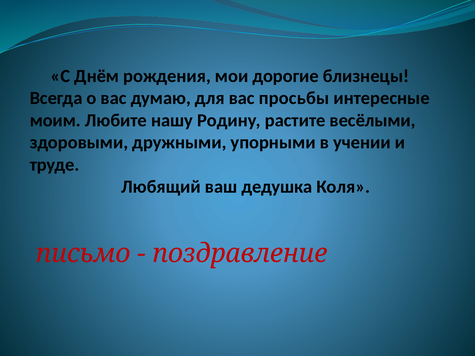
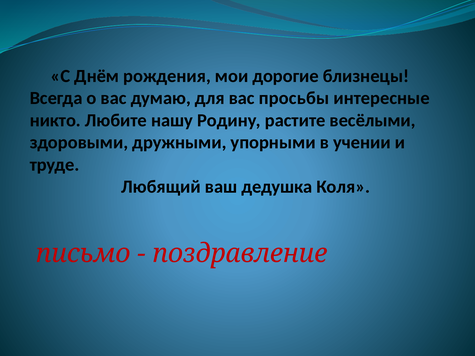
моим: моим -> никто (55, 120)
